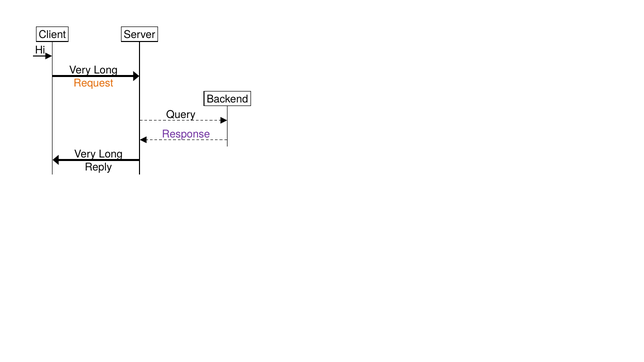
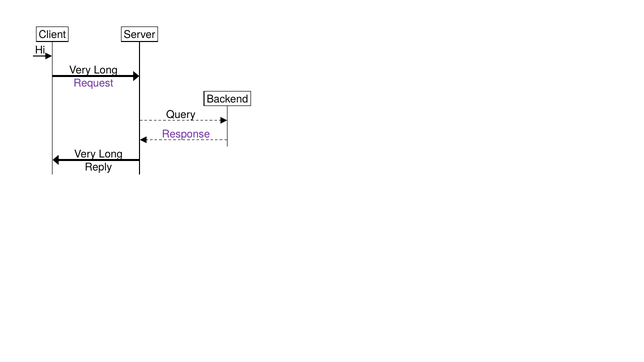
Request colour: orange -> purple (93, 83)
